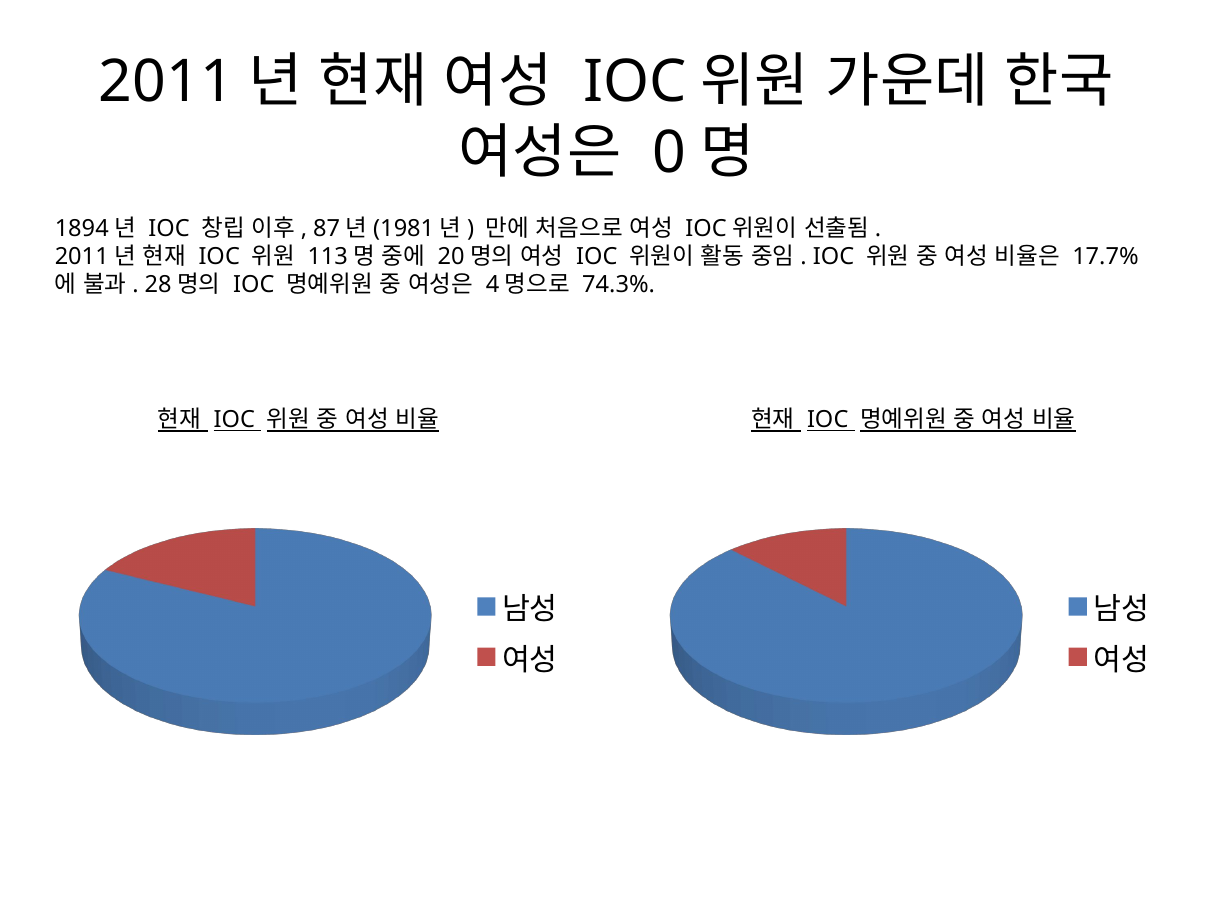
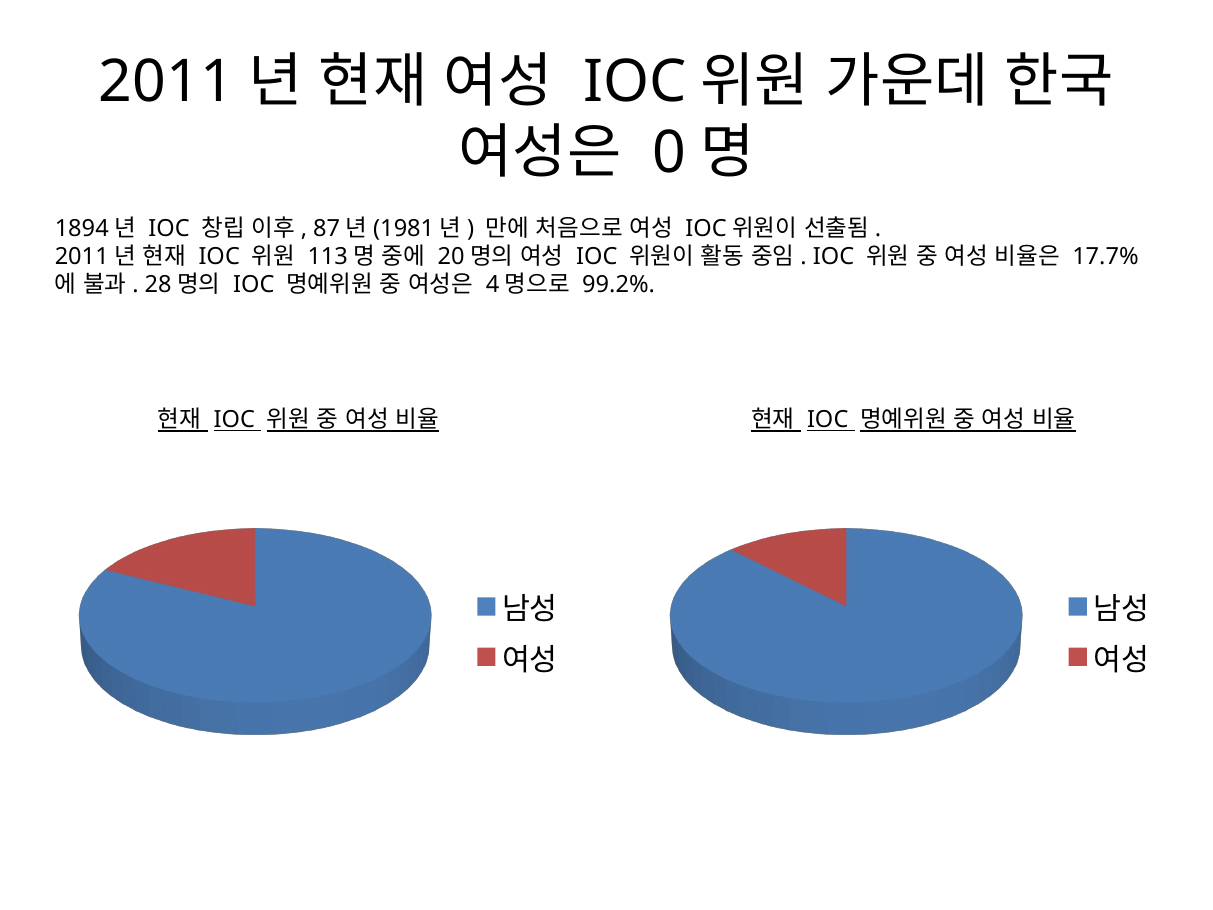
74.3%: 74.3% -> 99.2% (619, 285)
